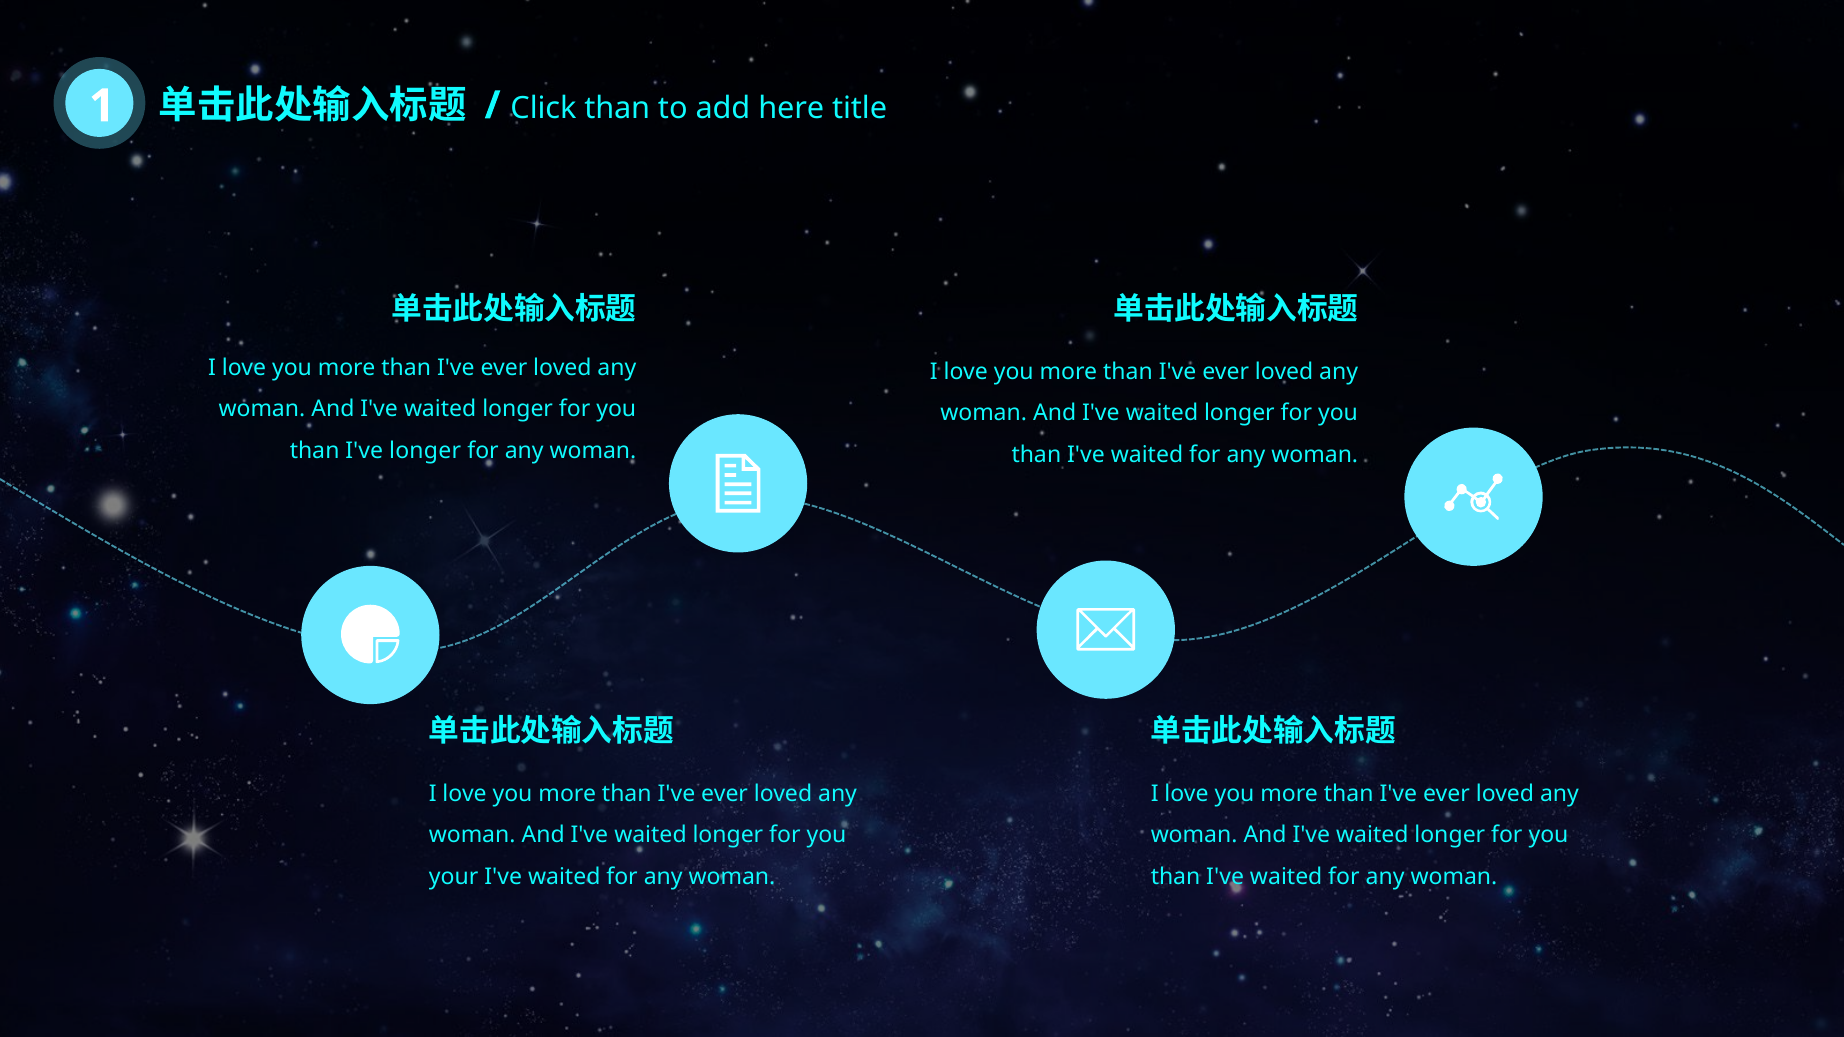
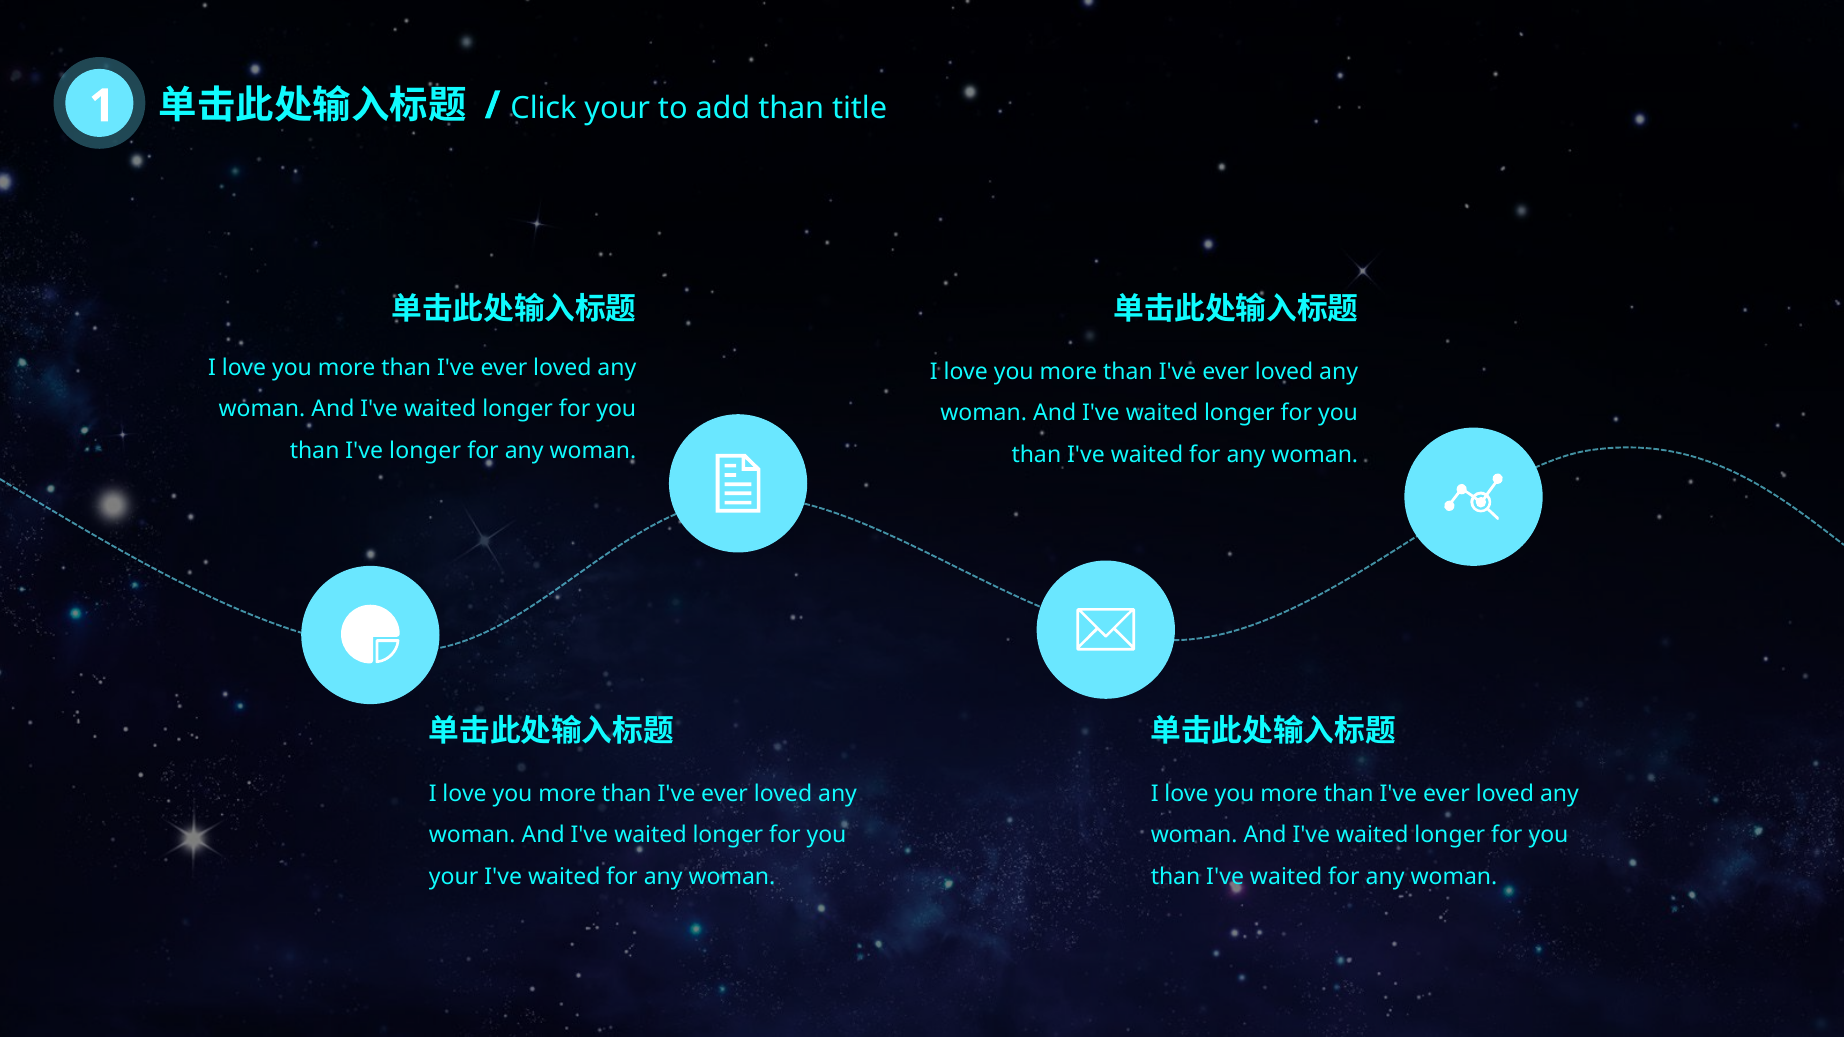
Click than: than -> your (617, 108)
add here: here -> than (791, 108)
